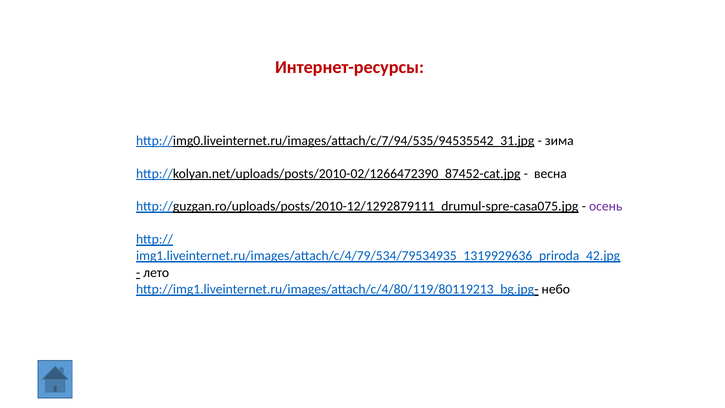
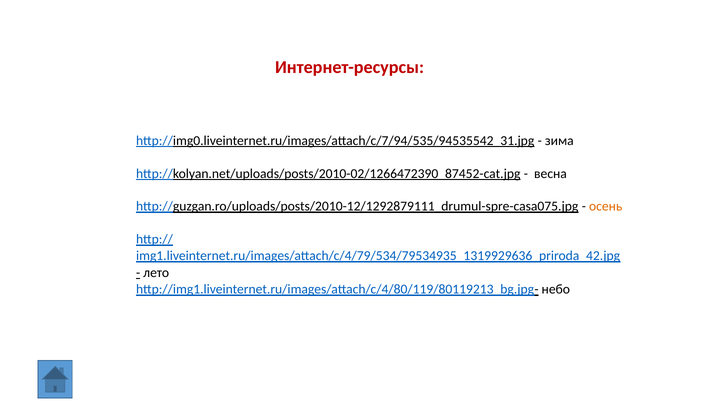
осень colour: purple -> orange (606, 206)
